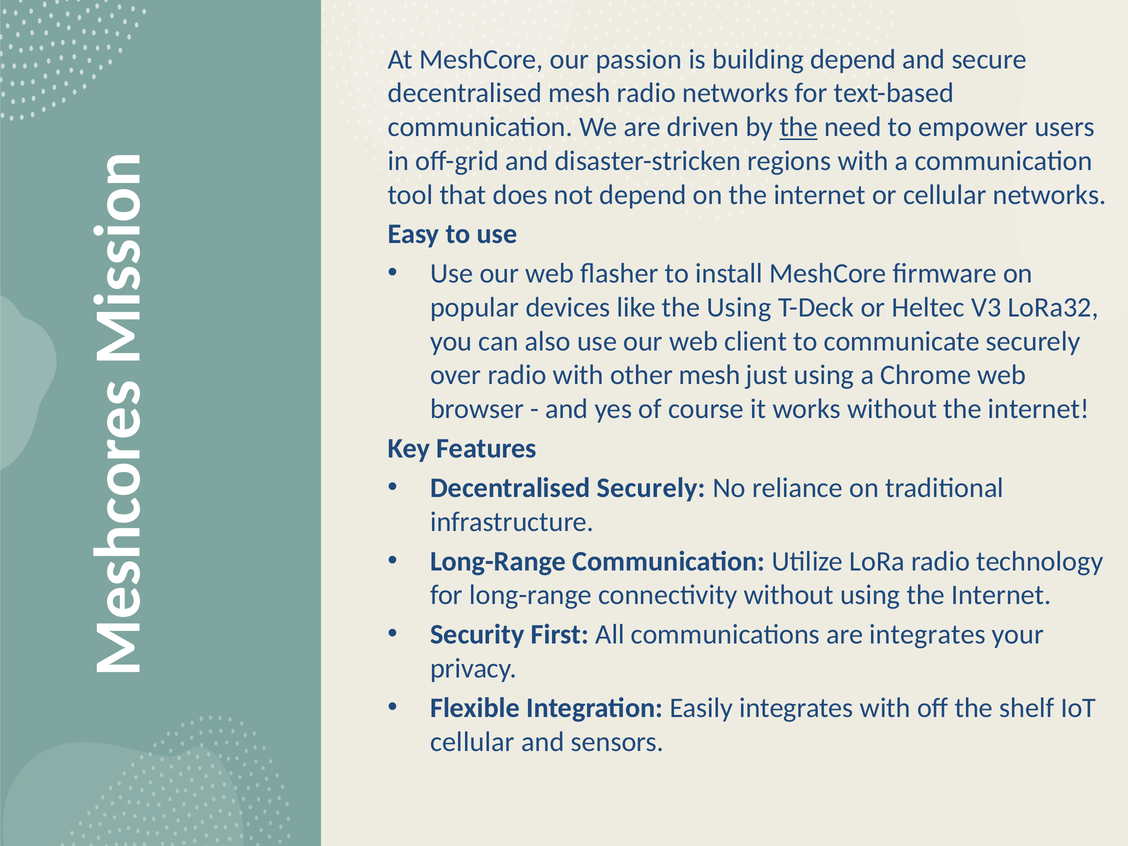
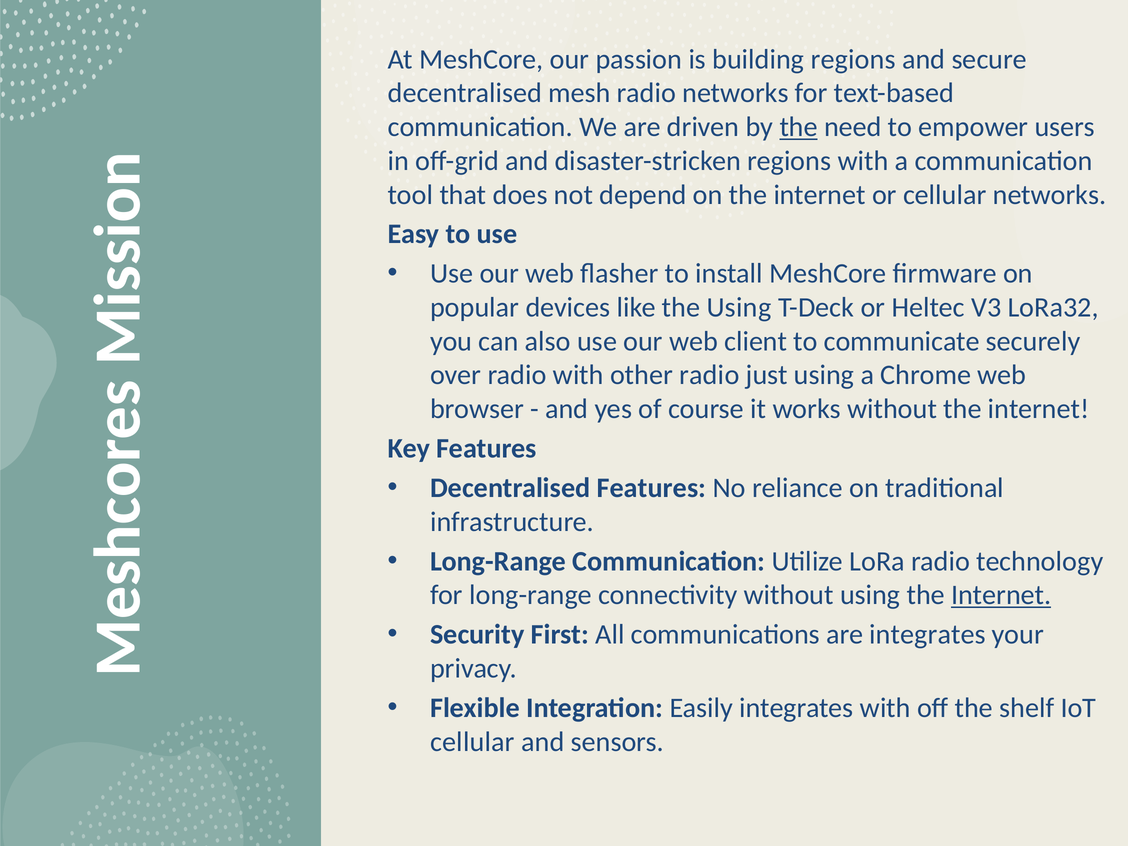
building depend: depend -> regions (853, 59)
other mesh: mesh -> radio (709, 375)
Decentralised Securely: Securely -> Features (651, 488)
Internet underline: none -> present (1001, 595)
